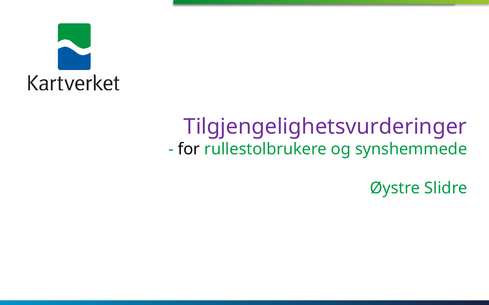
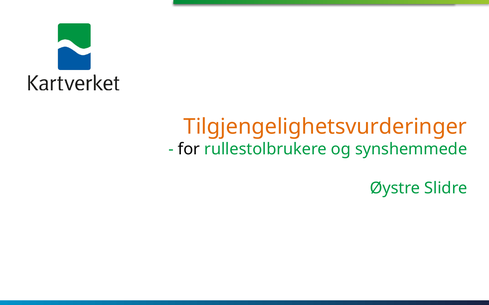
Tilgjengelighetsvurderinger colour: purple -> orange (325, 127)
